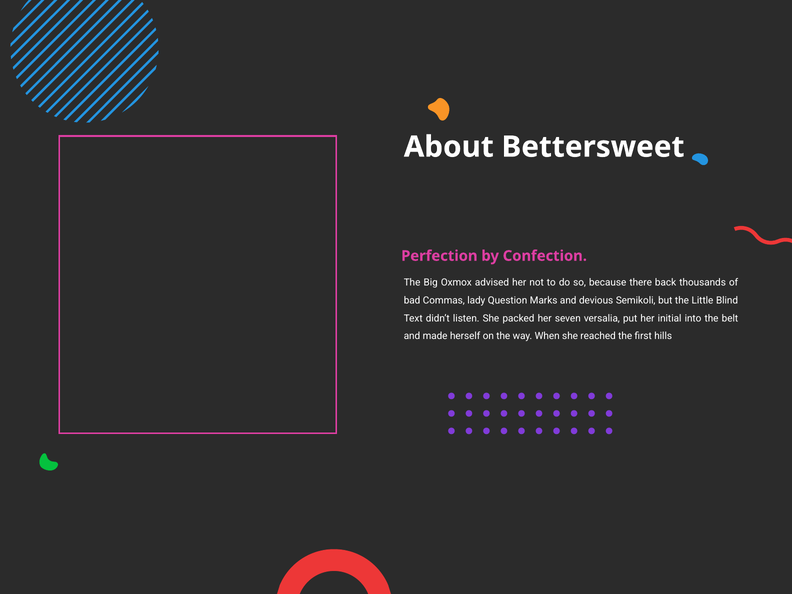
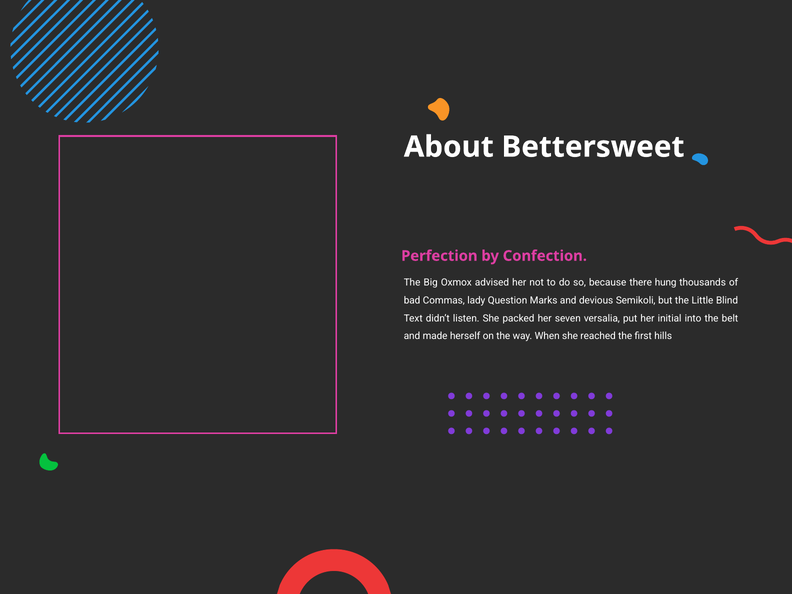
back: back -> hung (666, 283)
